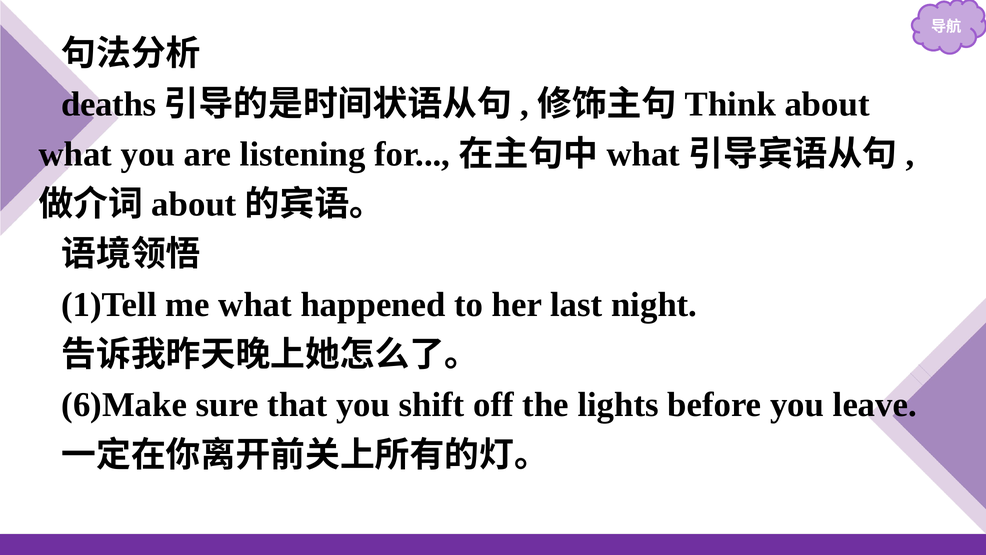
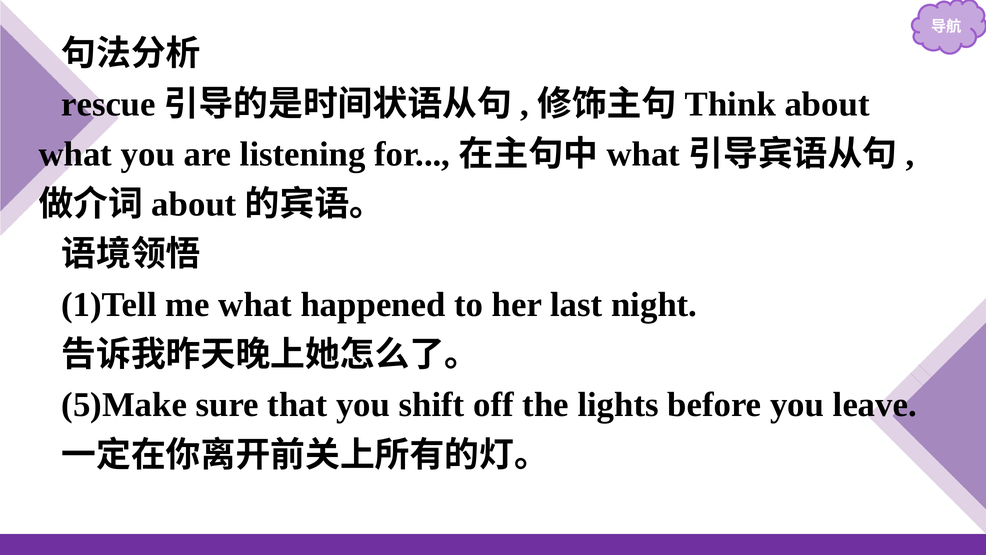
deaths: deaths -> rescue (109, 104)
6)Make: 6)Make -> 5)Make (124, 405)
